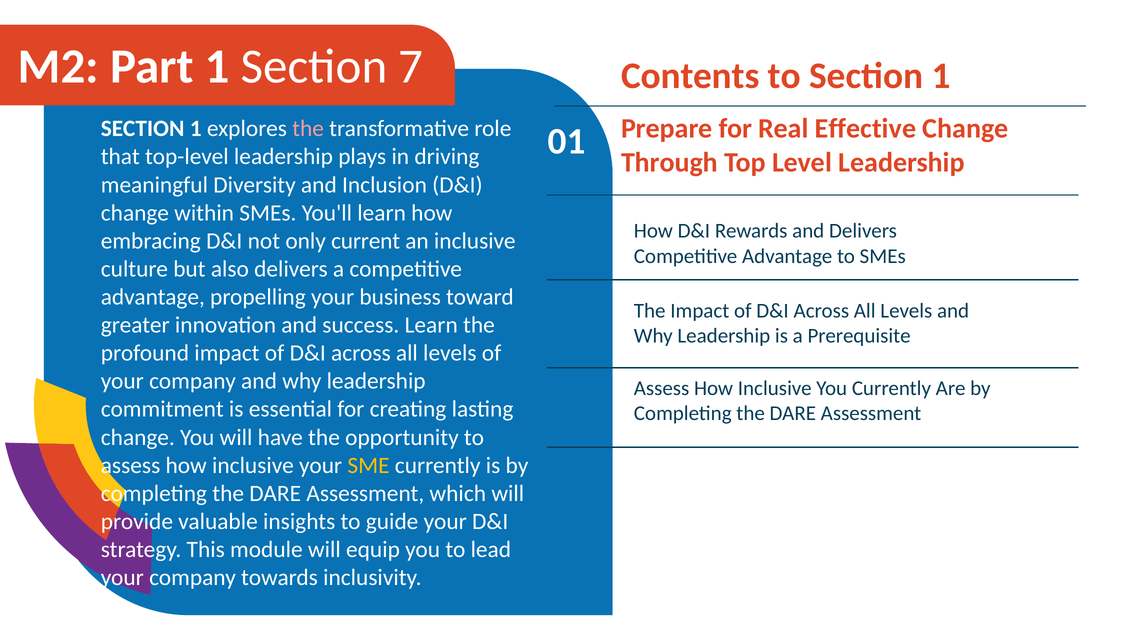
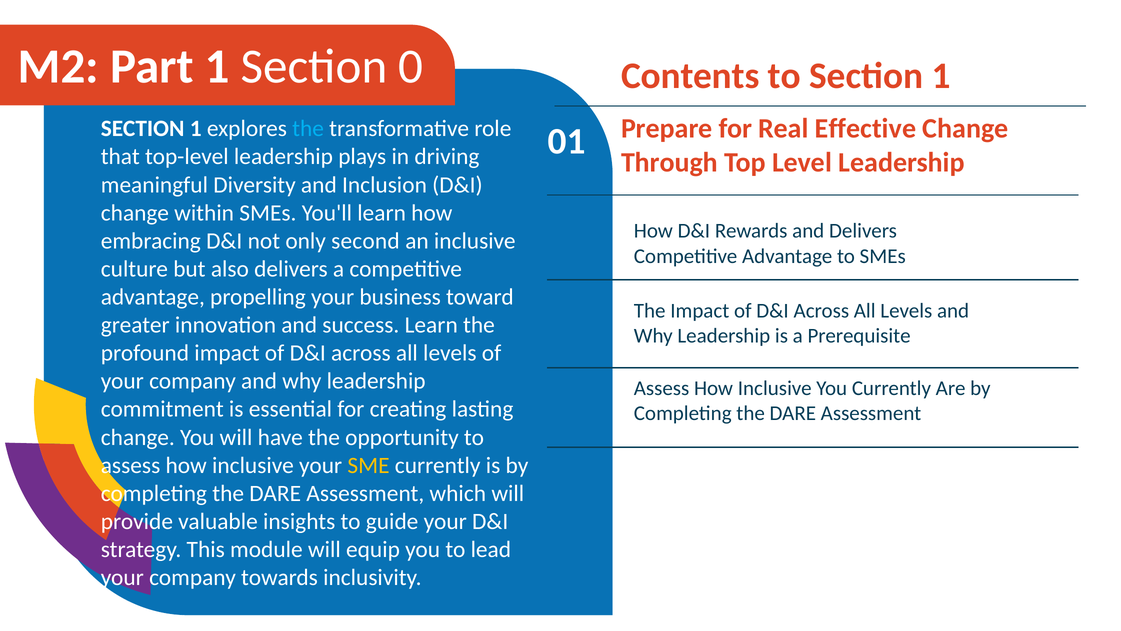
7: 7 -> 0 (411, 66)
the colour: pink -> light blue (308, 129)
current: current -> second (365, 241)
